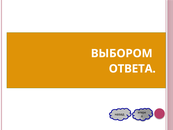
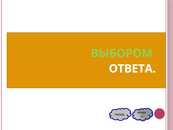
ВЫБОРОМ colour: white -> light green (122, 53)
